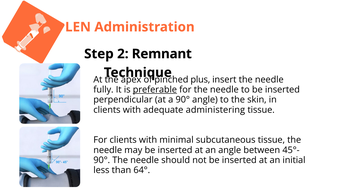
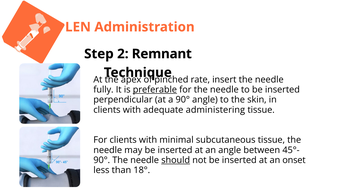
plus: plus -> rate (200, 80)
should underline: none -> present (176, 160)
initial: initial -> onset (294, 160)
64°: 64° -> 18° (142, 170)
